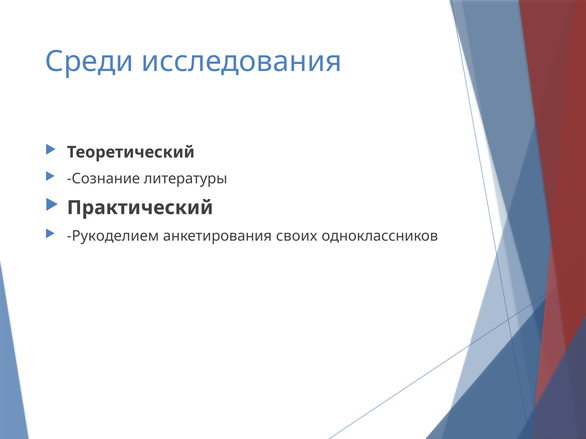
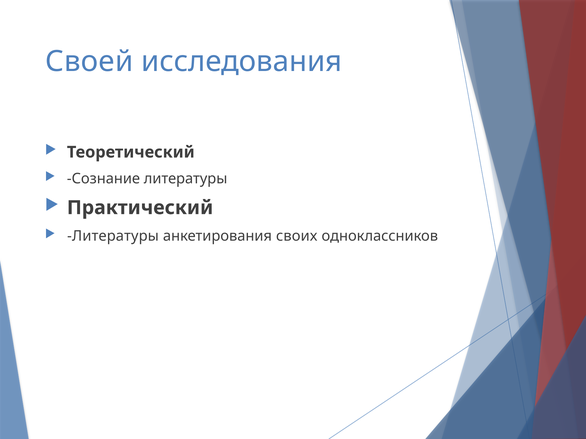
Среди: Среди -> Своей (89, 62)
Рукоделием: Рукоделием -> Литературы (113, 236)
